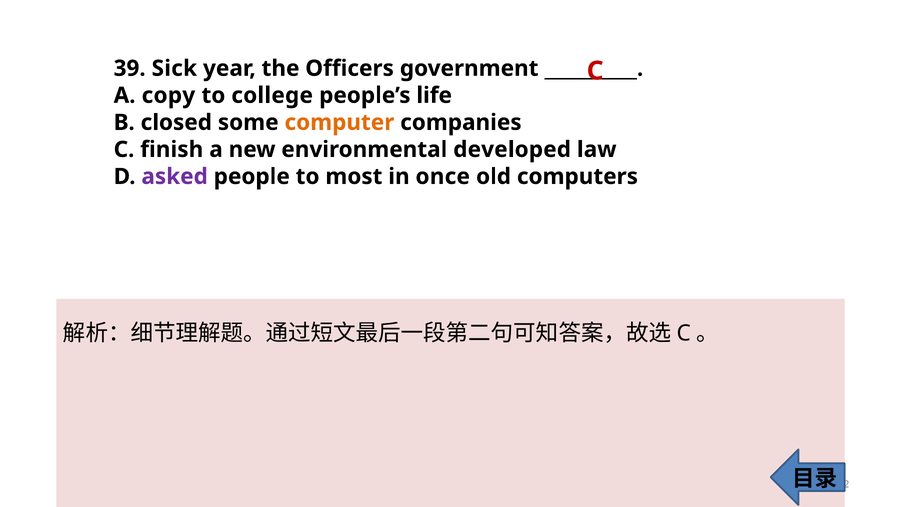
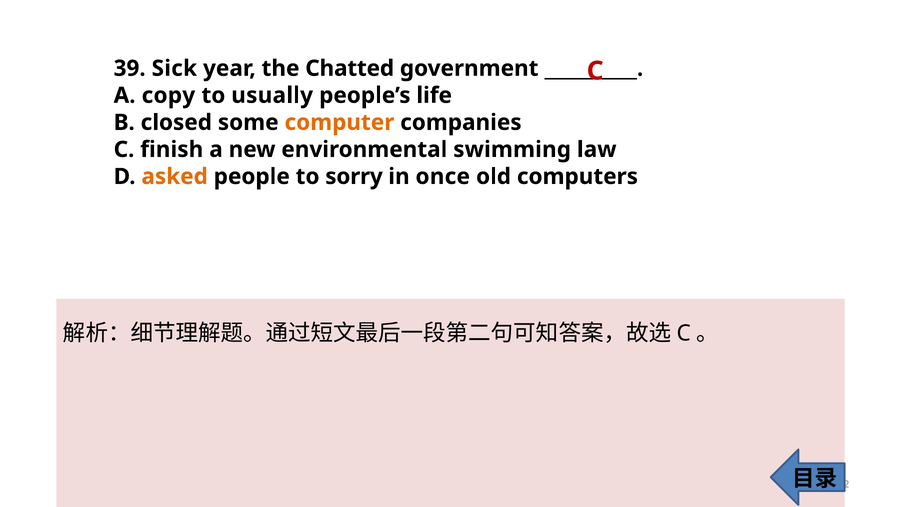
Officers: Officers -> Chatted (350, 68)
college: college -> usually (272, 95)
developed: developed -> swimming (512, 149)
asked colour: purple -> orange (175, 176)
most: most -> sorry (354, 176)
